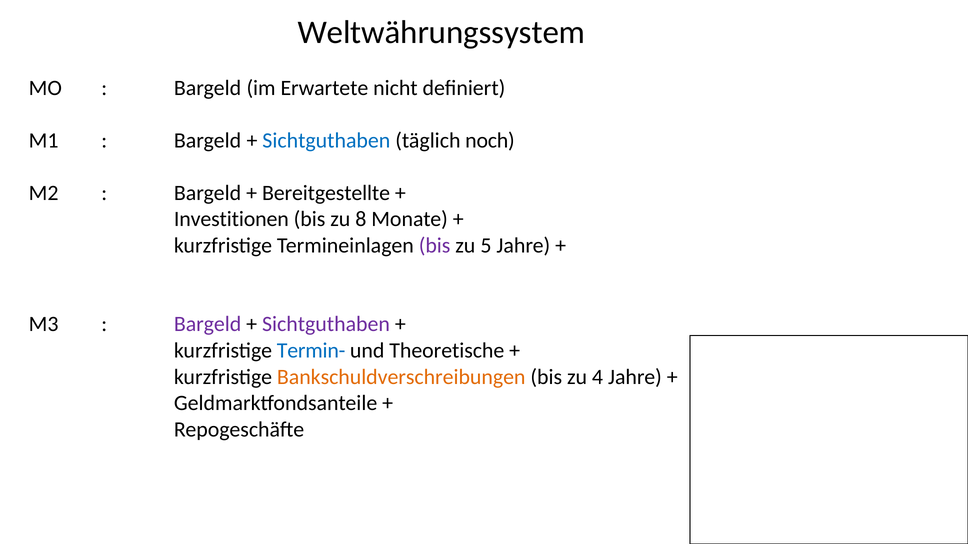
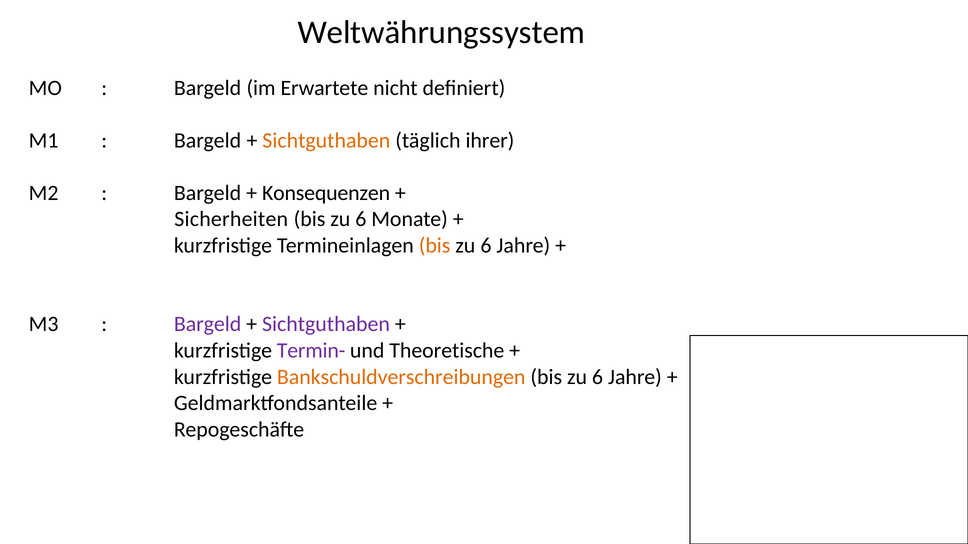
Sichtguthaben colour: blue -> orange (326, 140)
noch: noch -> ihrer (490, 140)
Bereitgestellte: Bereitgestellte -> Konsequenzen (326, 193)
Investitionen: Investitionen -> Sicherheiten (231, 219)
8: 8 -> 6 (361, 219)
bis colour: purple -> orange (435, 246)
5: 5 -> 6 (486, 246)
Termin- colour: blue -> purple (311, 351)
4: 4 -> 6 (598, 377)
